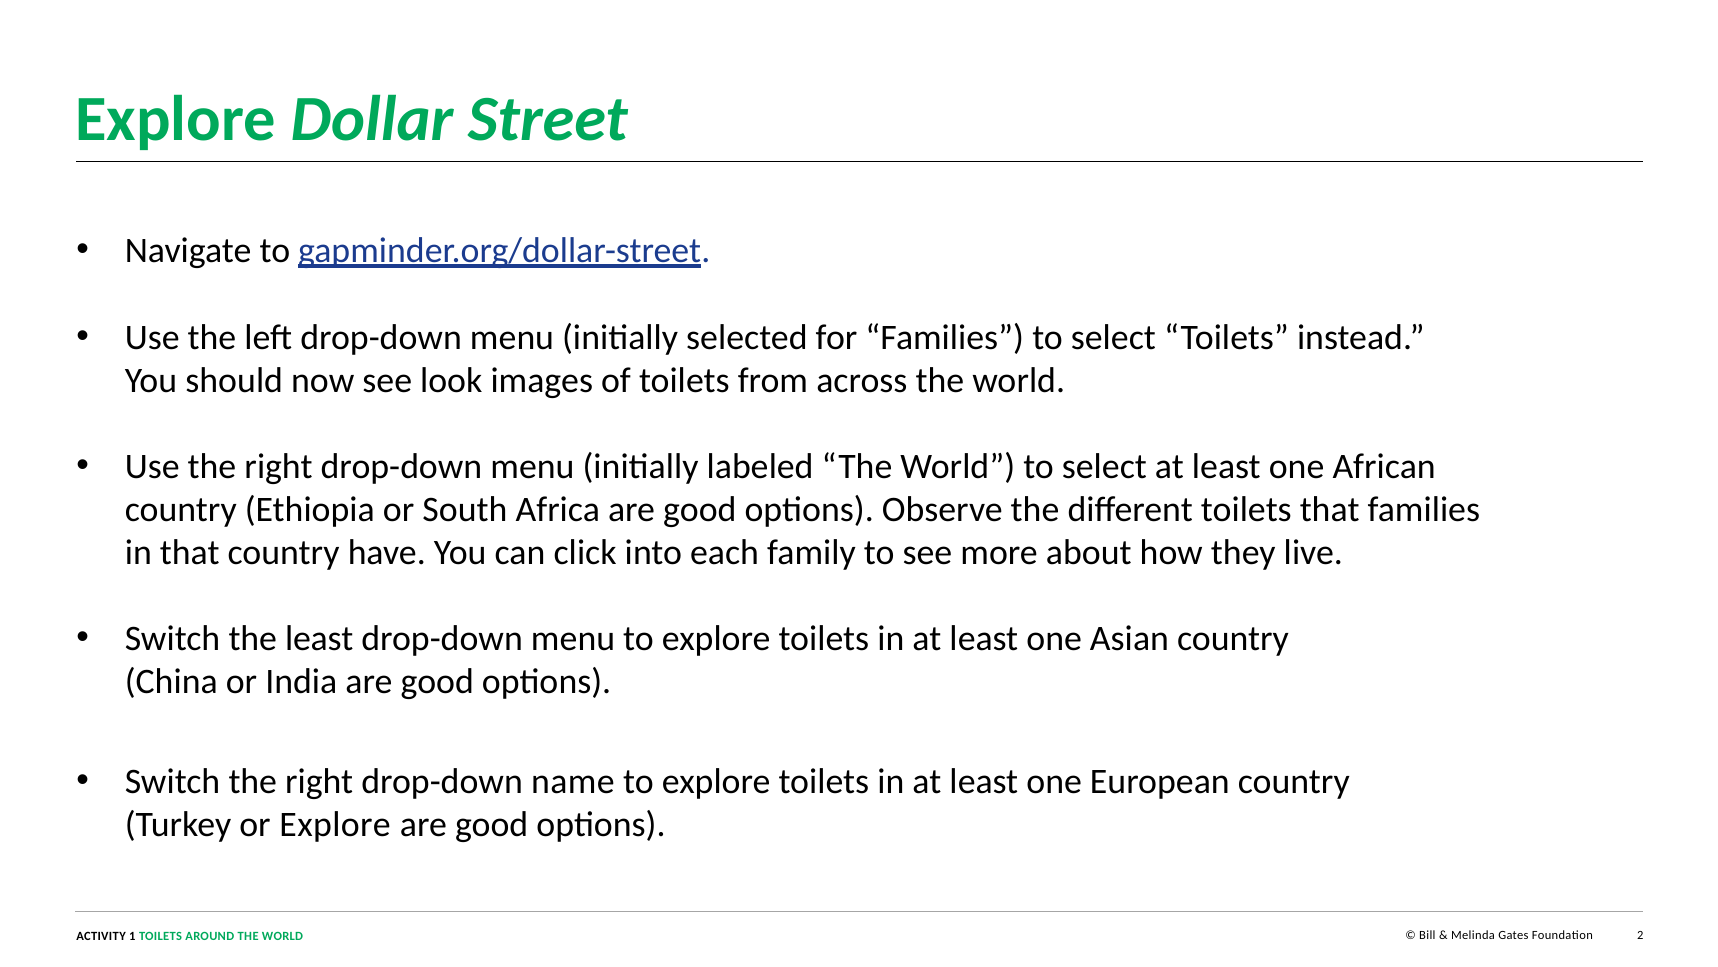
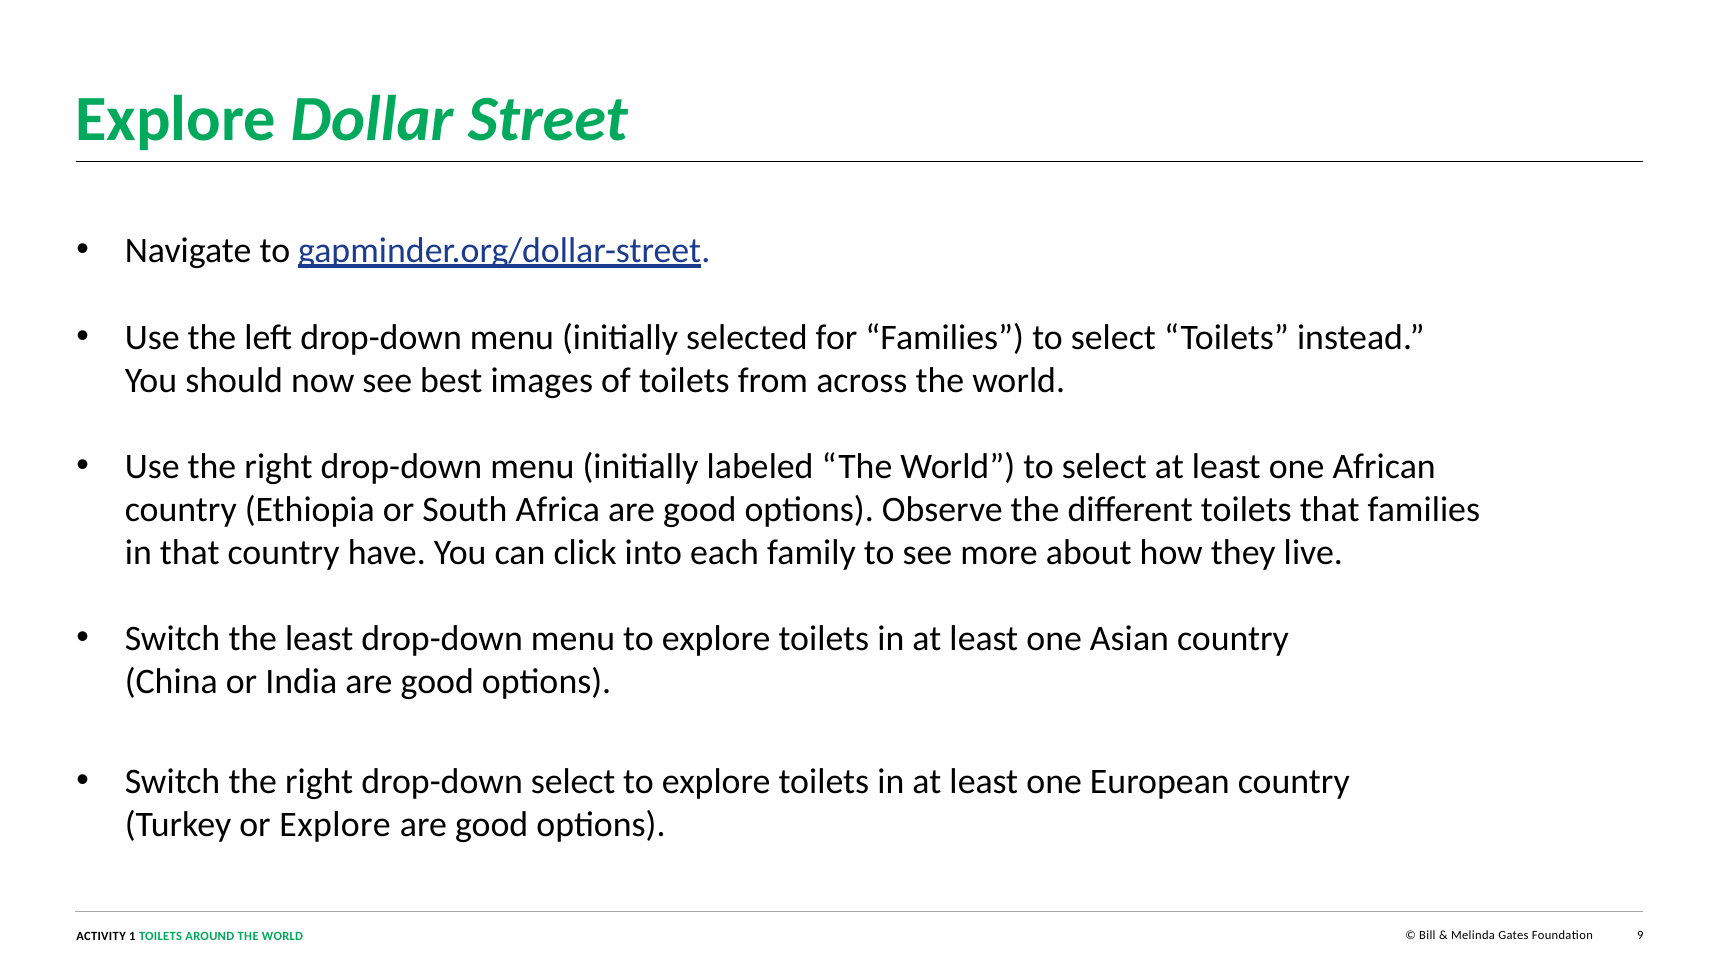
look: look -> best (451, 380)
drop-down name: name -> select (573, 781)
2: 2 -> 9 (1640, 935)
